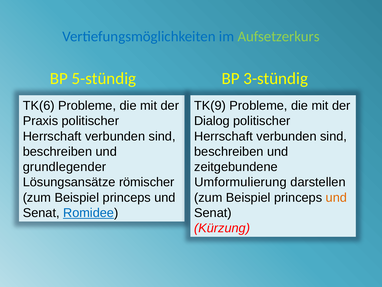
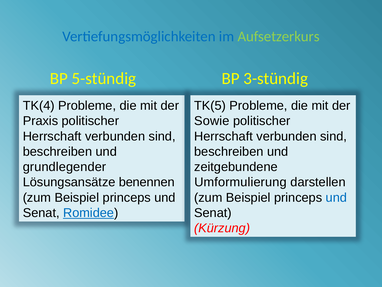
TK(6: TK(6 -> TK(4 (39, 106)
TK(9: TK(9 -> TK(5 (210, 106)
Dialog: Dialog -> Sowie (212, 121)
römischer: römischer -> benennen (147, 182)
und colour: orange -> blue (336, 197)
